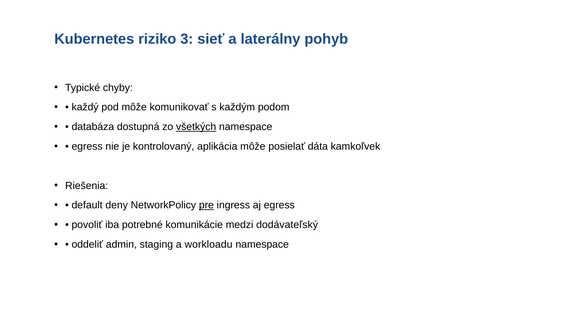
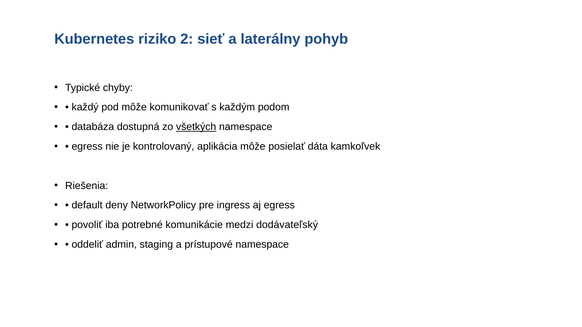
3: 3 -> 2 (187, 39)
pre underline: present -> none (206, 205)
workloadu: workloadu -> prístupové (209, 245)
